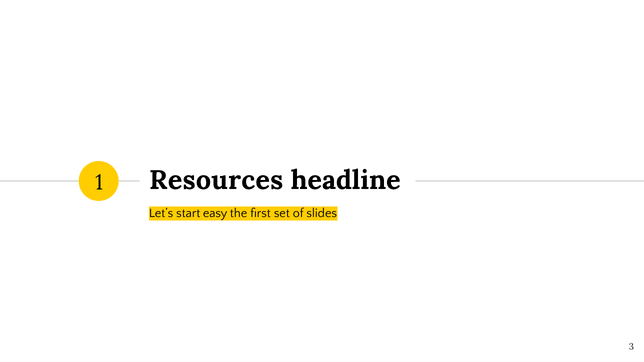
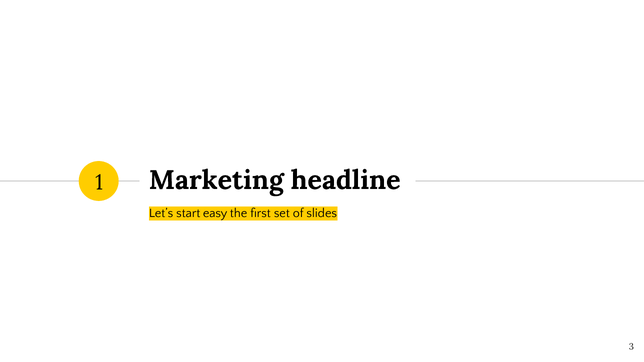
Resources: Resources -> Marketing (216, 180)
